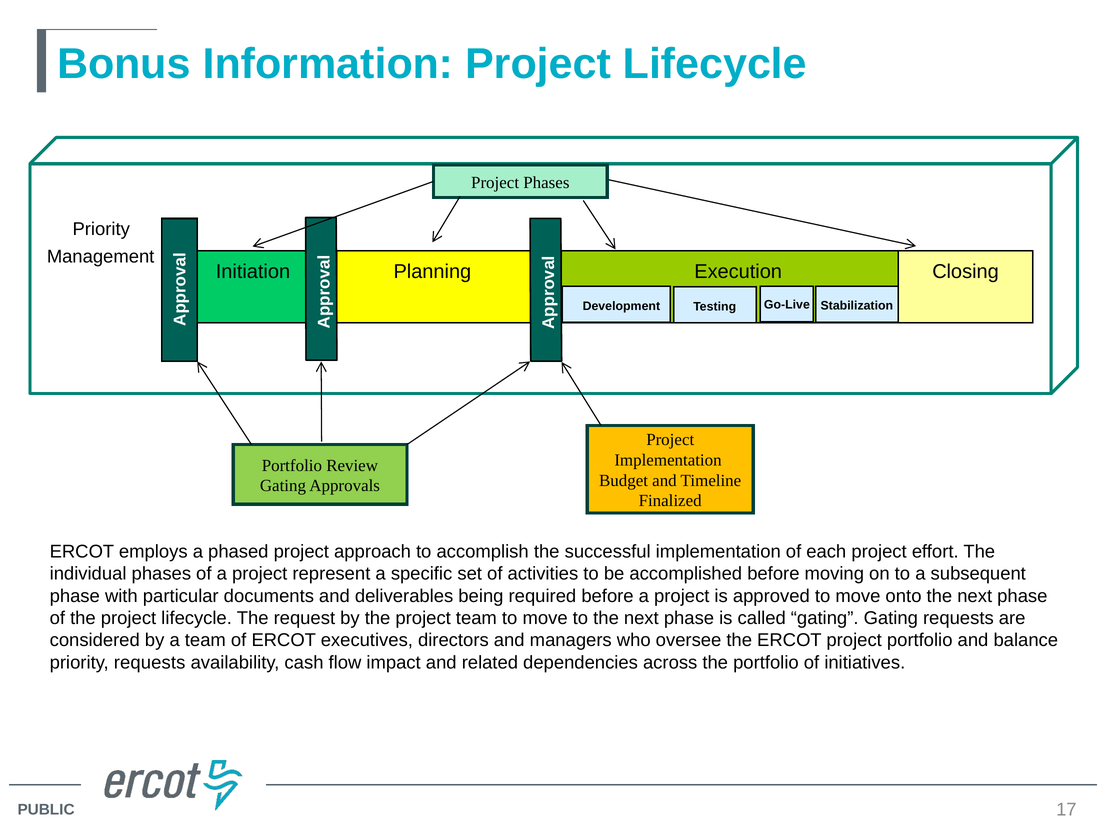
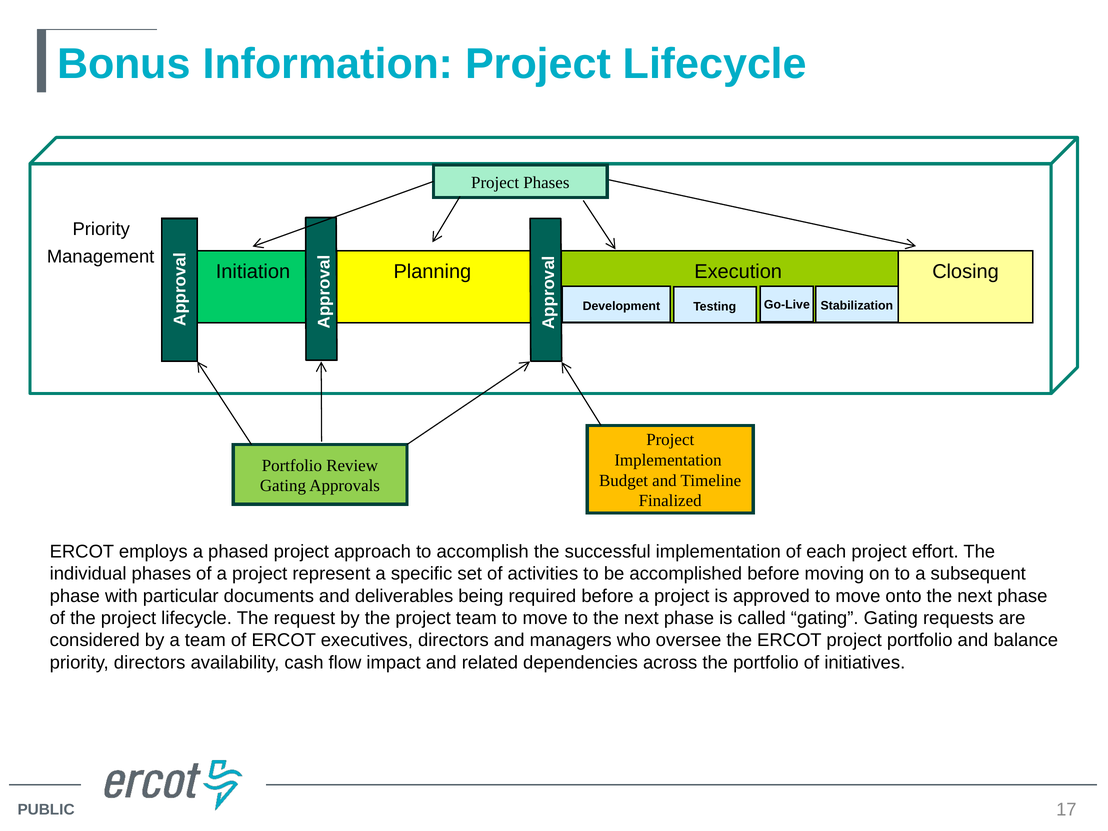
priority requests: requests -> directors (150, 663)
